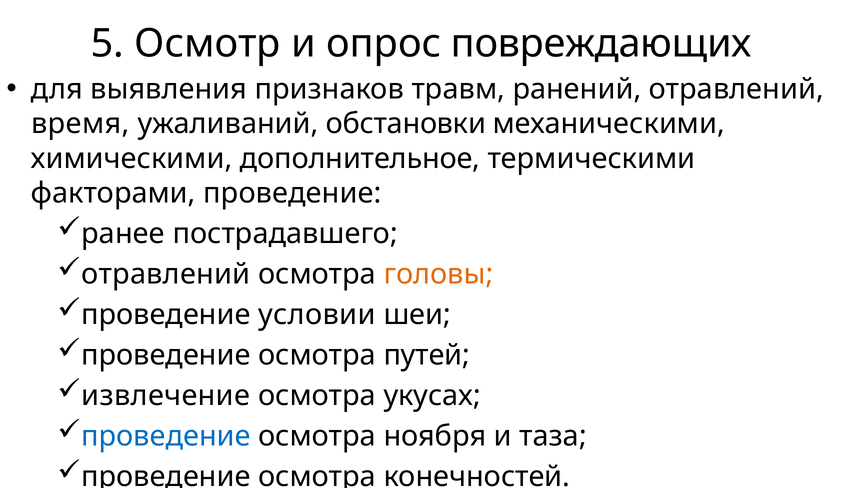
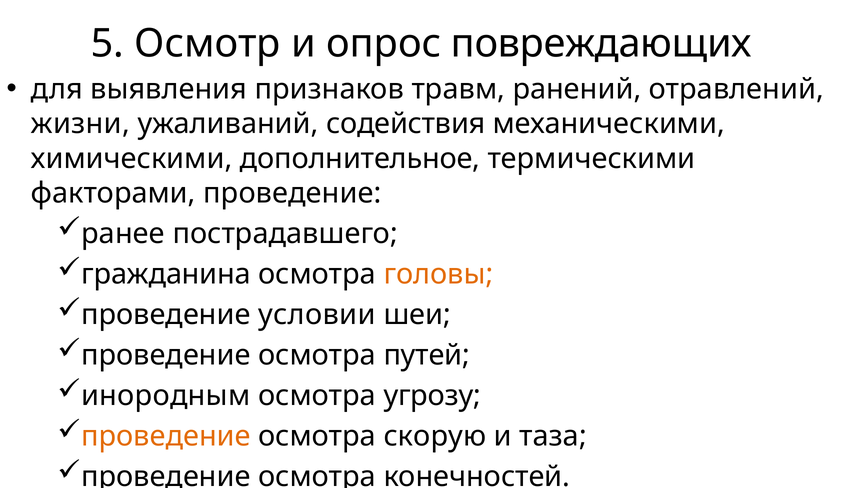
время: время -> жизни (80, 124)
обстановки: обстановки -> содействия (406, 124)
отравлений: отравлений -> гражданина (166, 274)
извлечение: извлечение -> инородным (166, 396)
укусах: укусах -> угрозу (432, 396)
проведение colour: blue -> orange (166, 436)
ноября: ноября -> скорую (435, 436)
